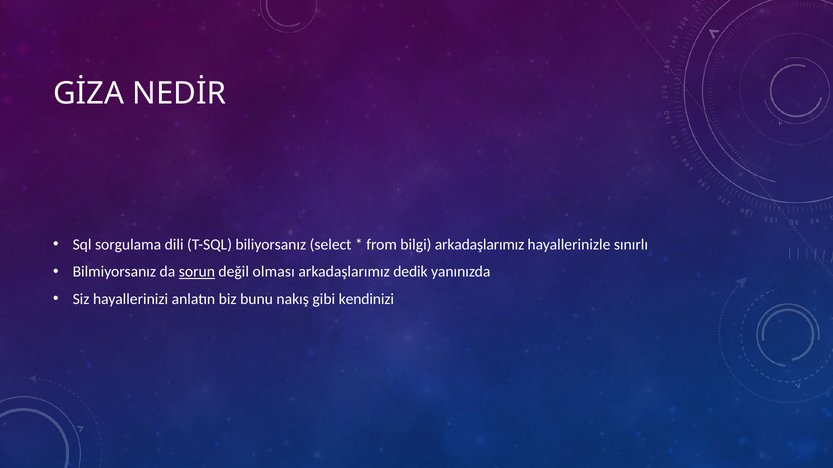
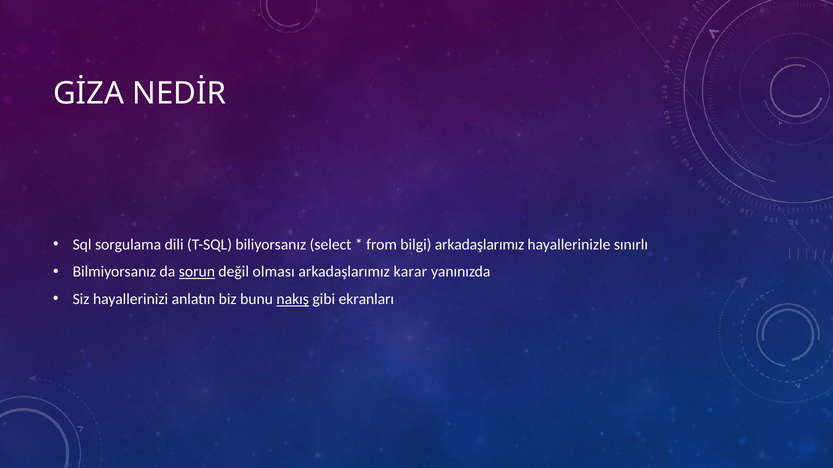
dedik: dedik -> karar (410, 272)
nakış underline: none -> present (293, 299)
kendinizi: kendinizi -> ekranları (366, 299)
